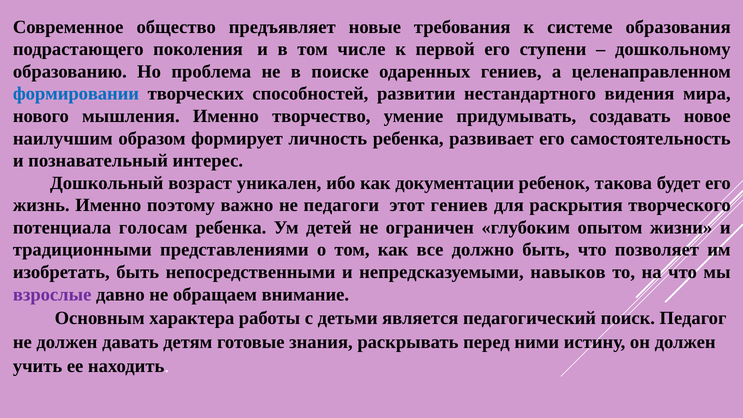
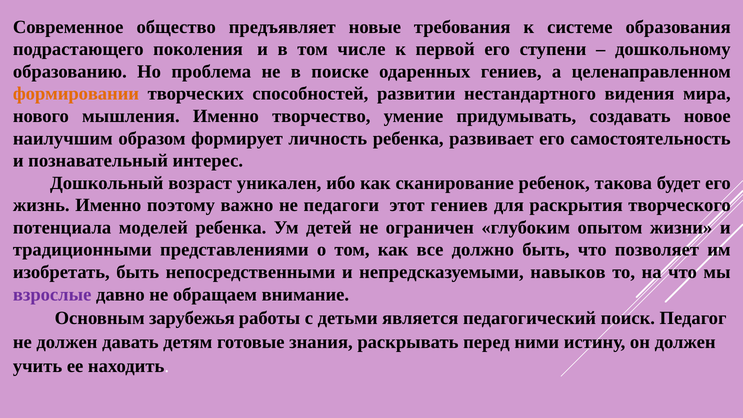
формировании colour: blue -> orange (76, 94)
документации: документации -> сканирование (455, 183)
голосам: голосам -> моделей (153, 228)
характера: характера -> зарубежья (192, 318)
